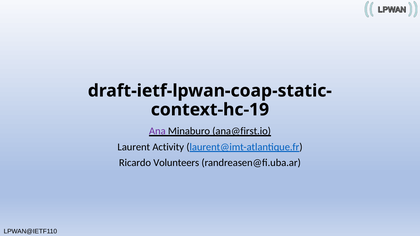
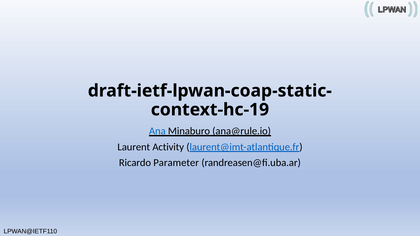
Ana colour: purple -> blue (157, 131)
ana@first.io: ana@first.io -> ana@rule.io (242, 131)
Volunteers: Volunteers -> Parameter (176, 163)
